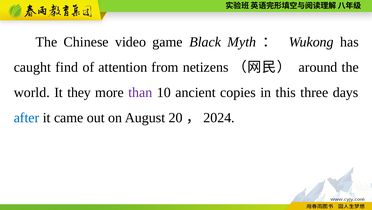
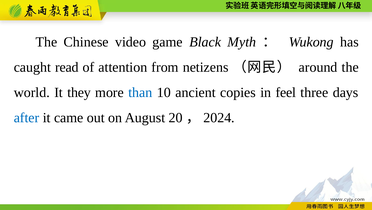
find: find -> read (67, 67)
than colour: purple -> blue (140, 92)
this: this -> feel (286, 92)
